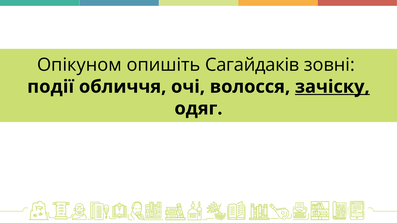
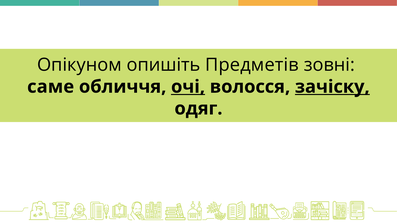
Сагайдаків: Сагайдаків -> Предметів (252, 65)
події: події -> саме (51, 87)
очі underline: none -> present (188, 87)
